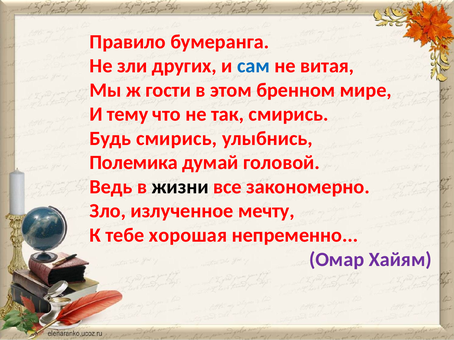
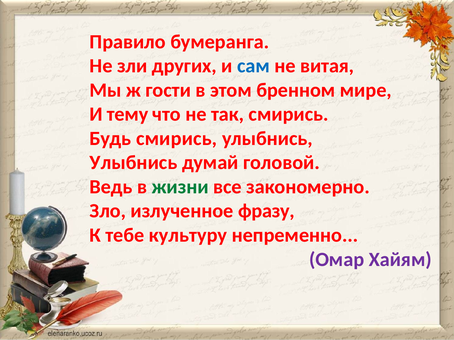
Полемика: Полемика -> Улыбнись (134, 163)
жизни colour: black -> green (180, 187)
мечту: мечту -> фразу (266, 211)
хорошая: хорошая -> культуру (188, 236)
